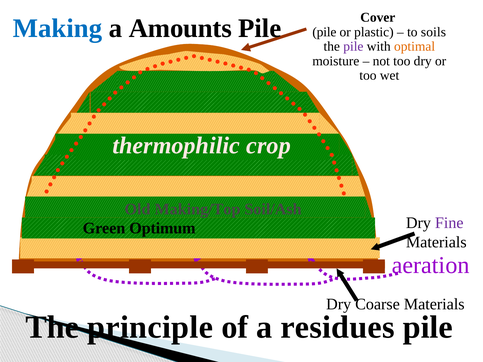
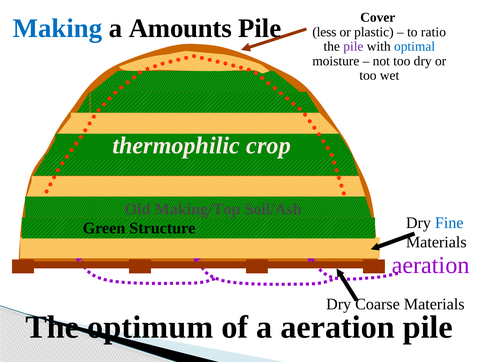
pile: pile -> less (324, 32)
soils: soils -> ratio (433, 32)
optimal colour: orange -> blue (415, 47)
Fine colour: purple -> blue (449, 223)
Optimum: Optimum -> Structure (162, 228)
principle: principle -> optimum (150, 327)
a residues: residues -> aeration (338, 327)
